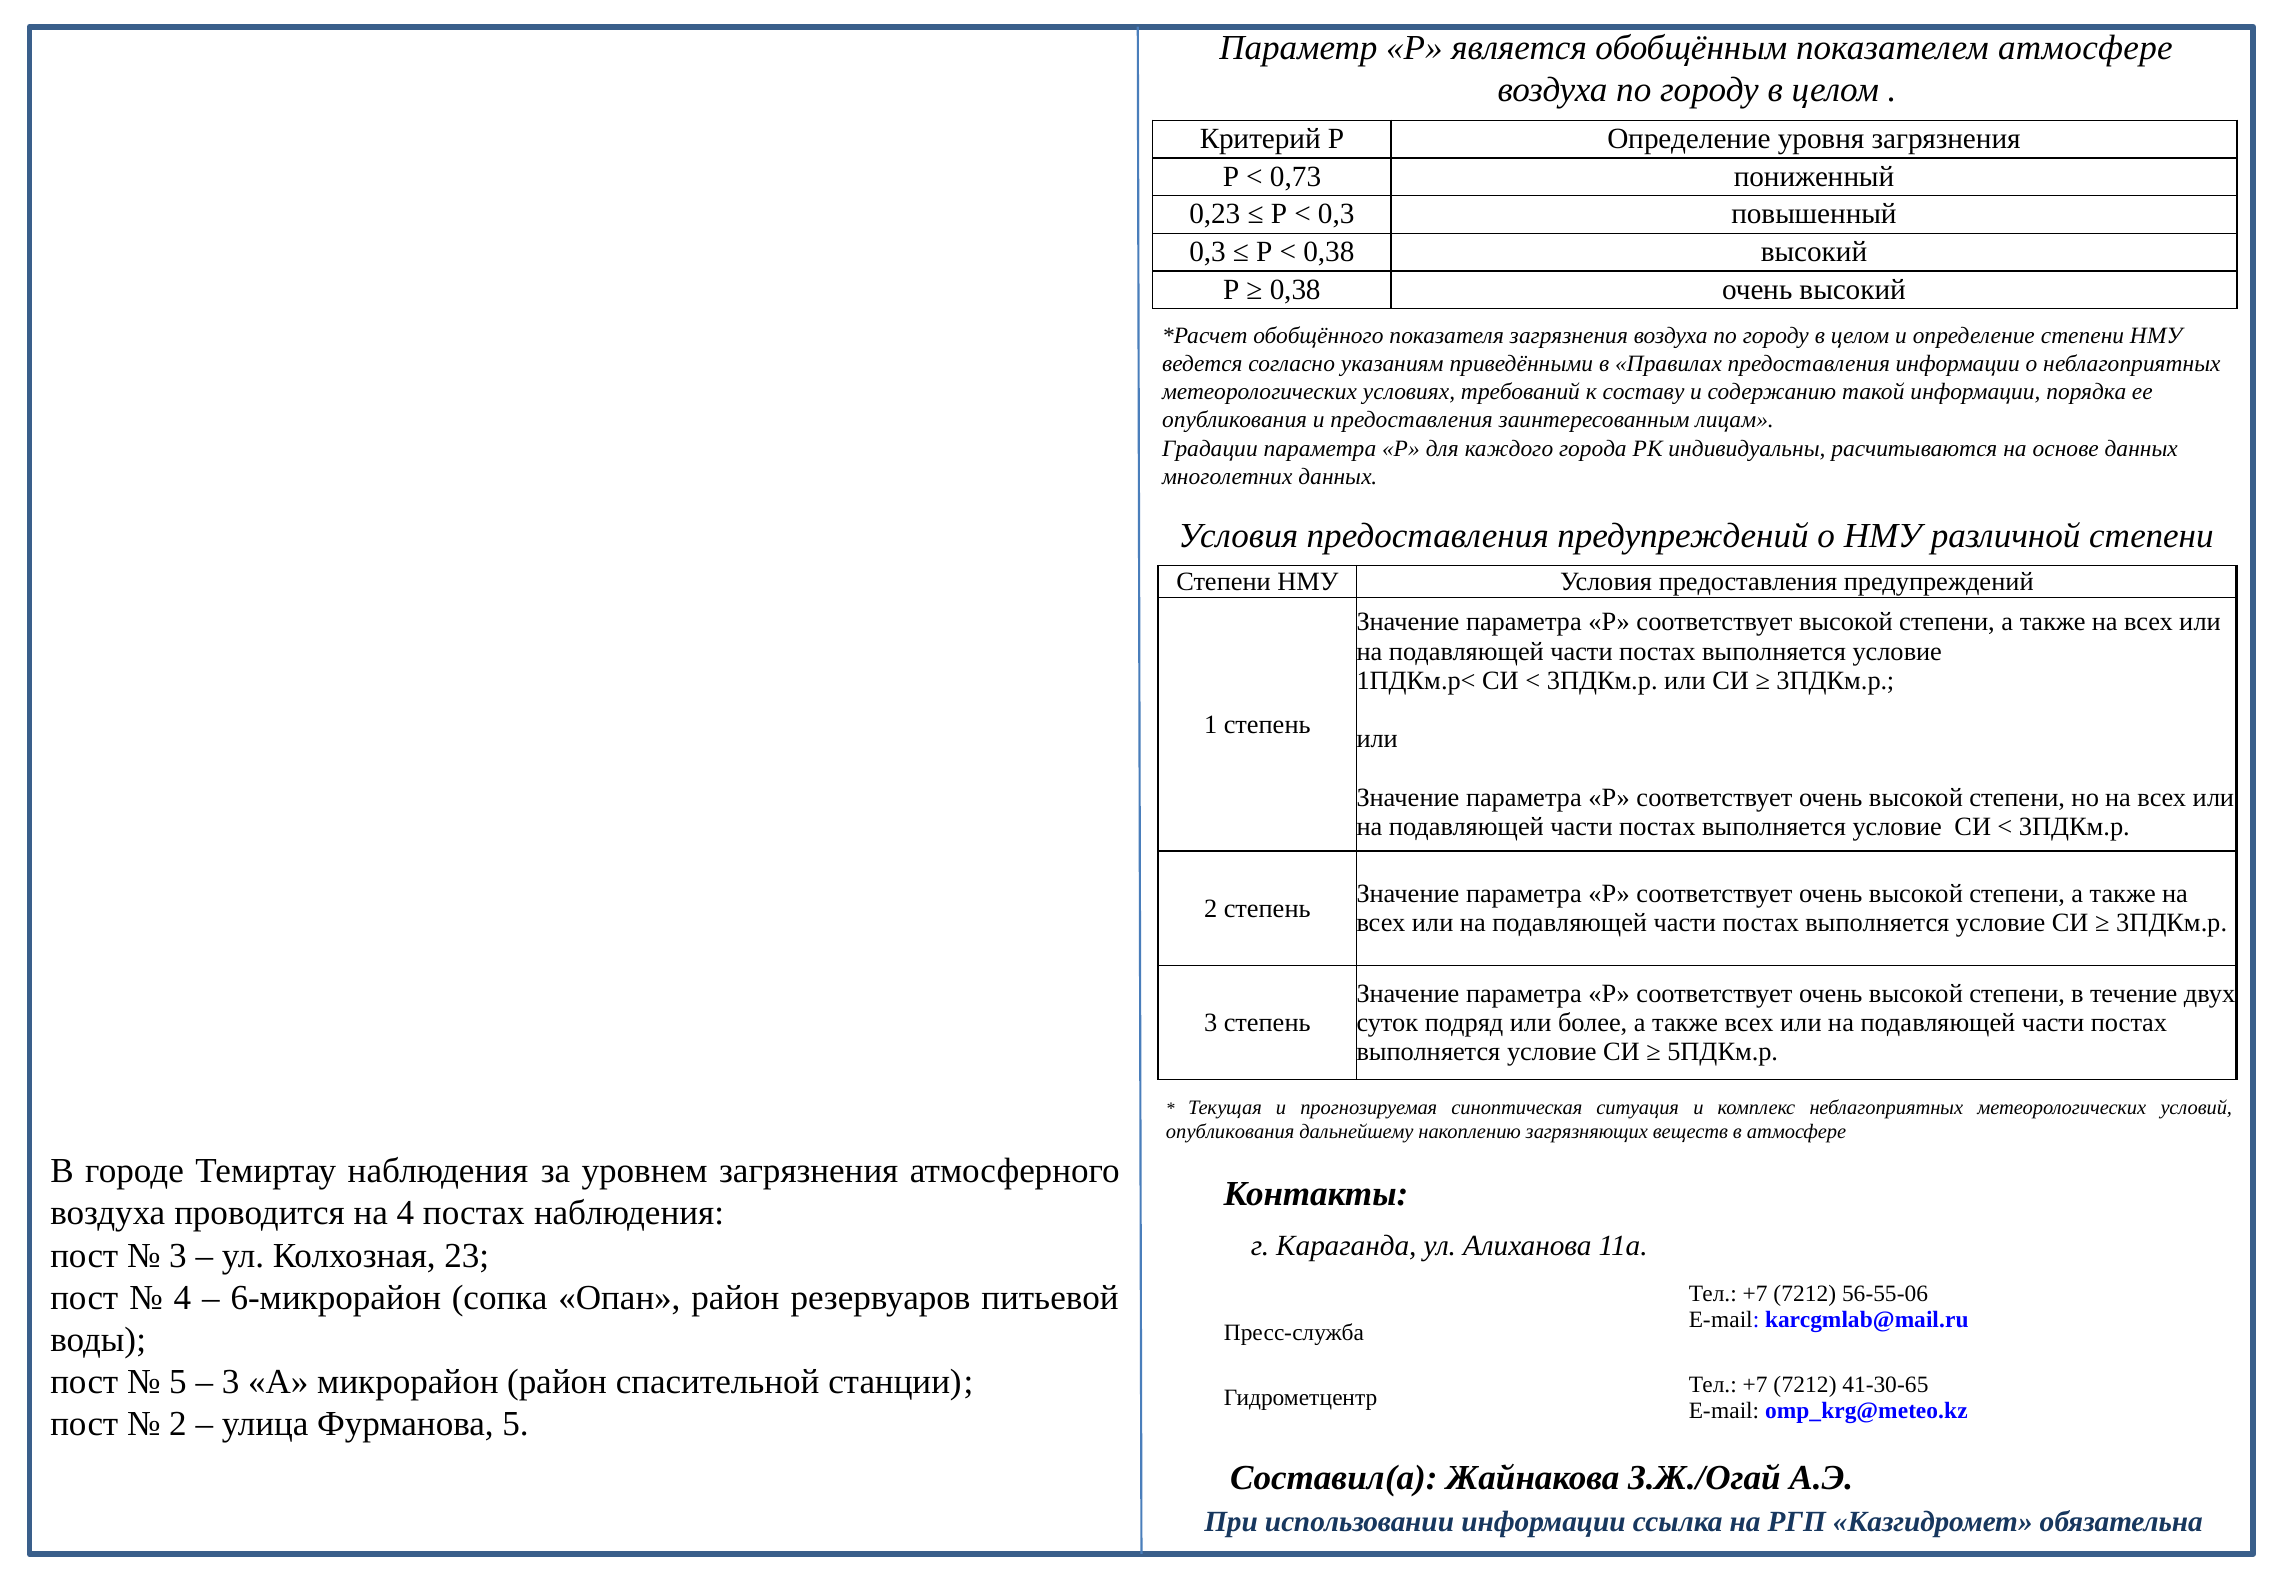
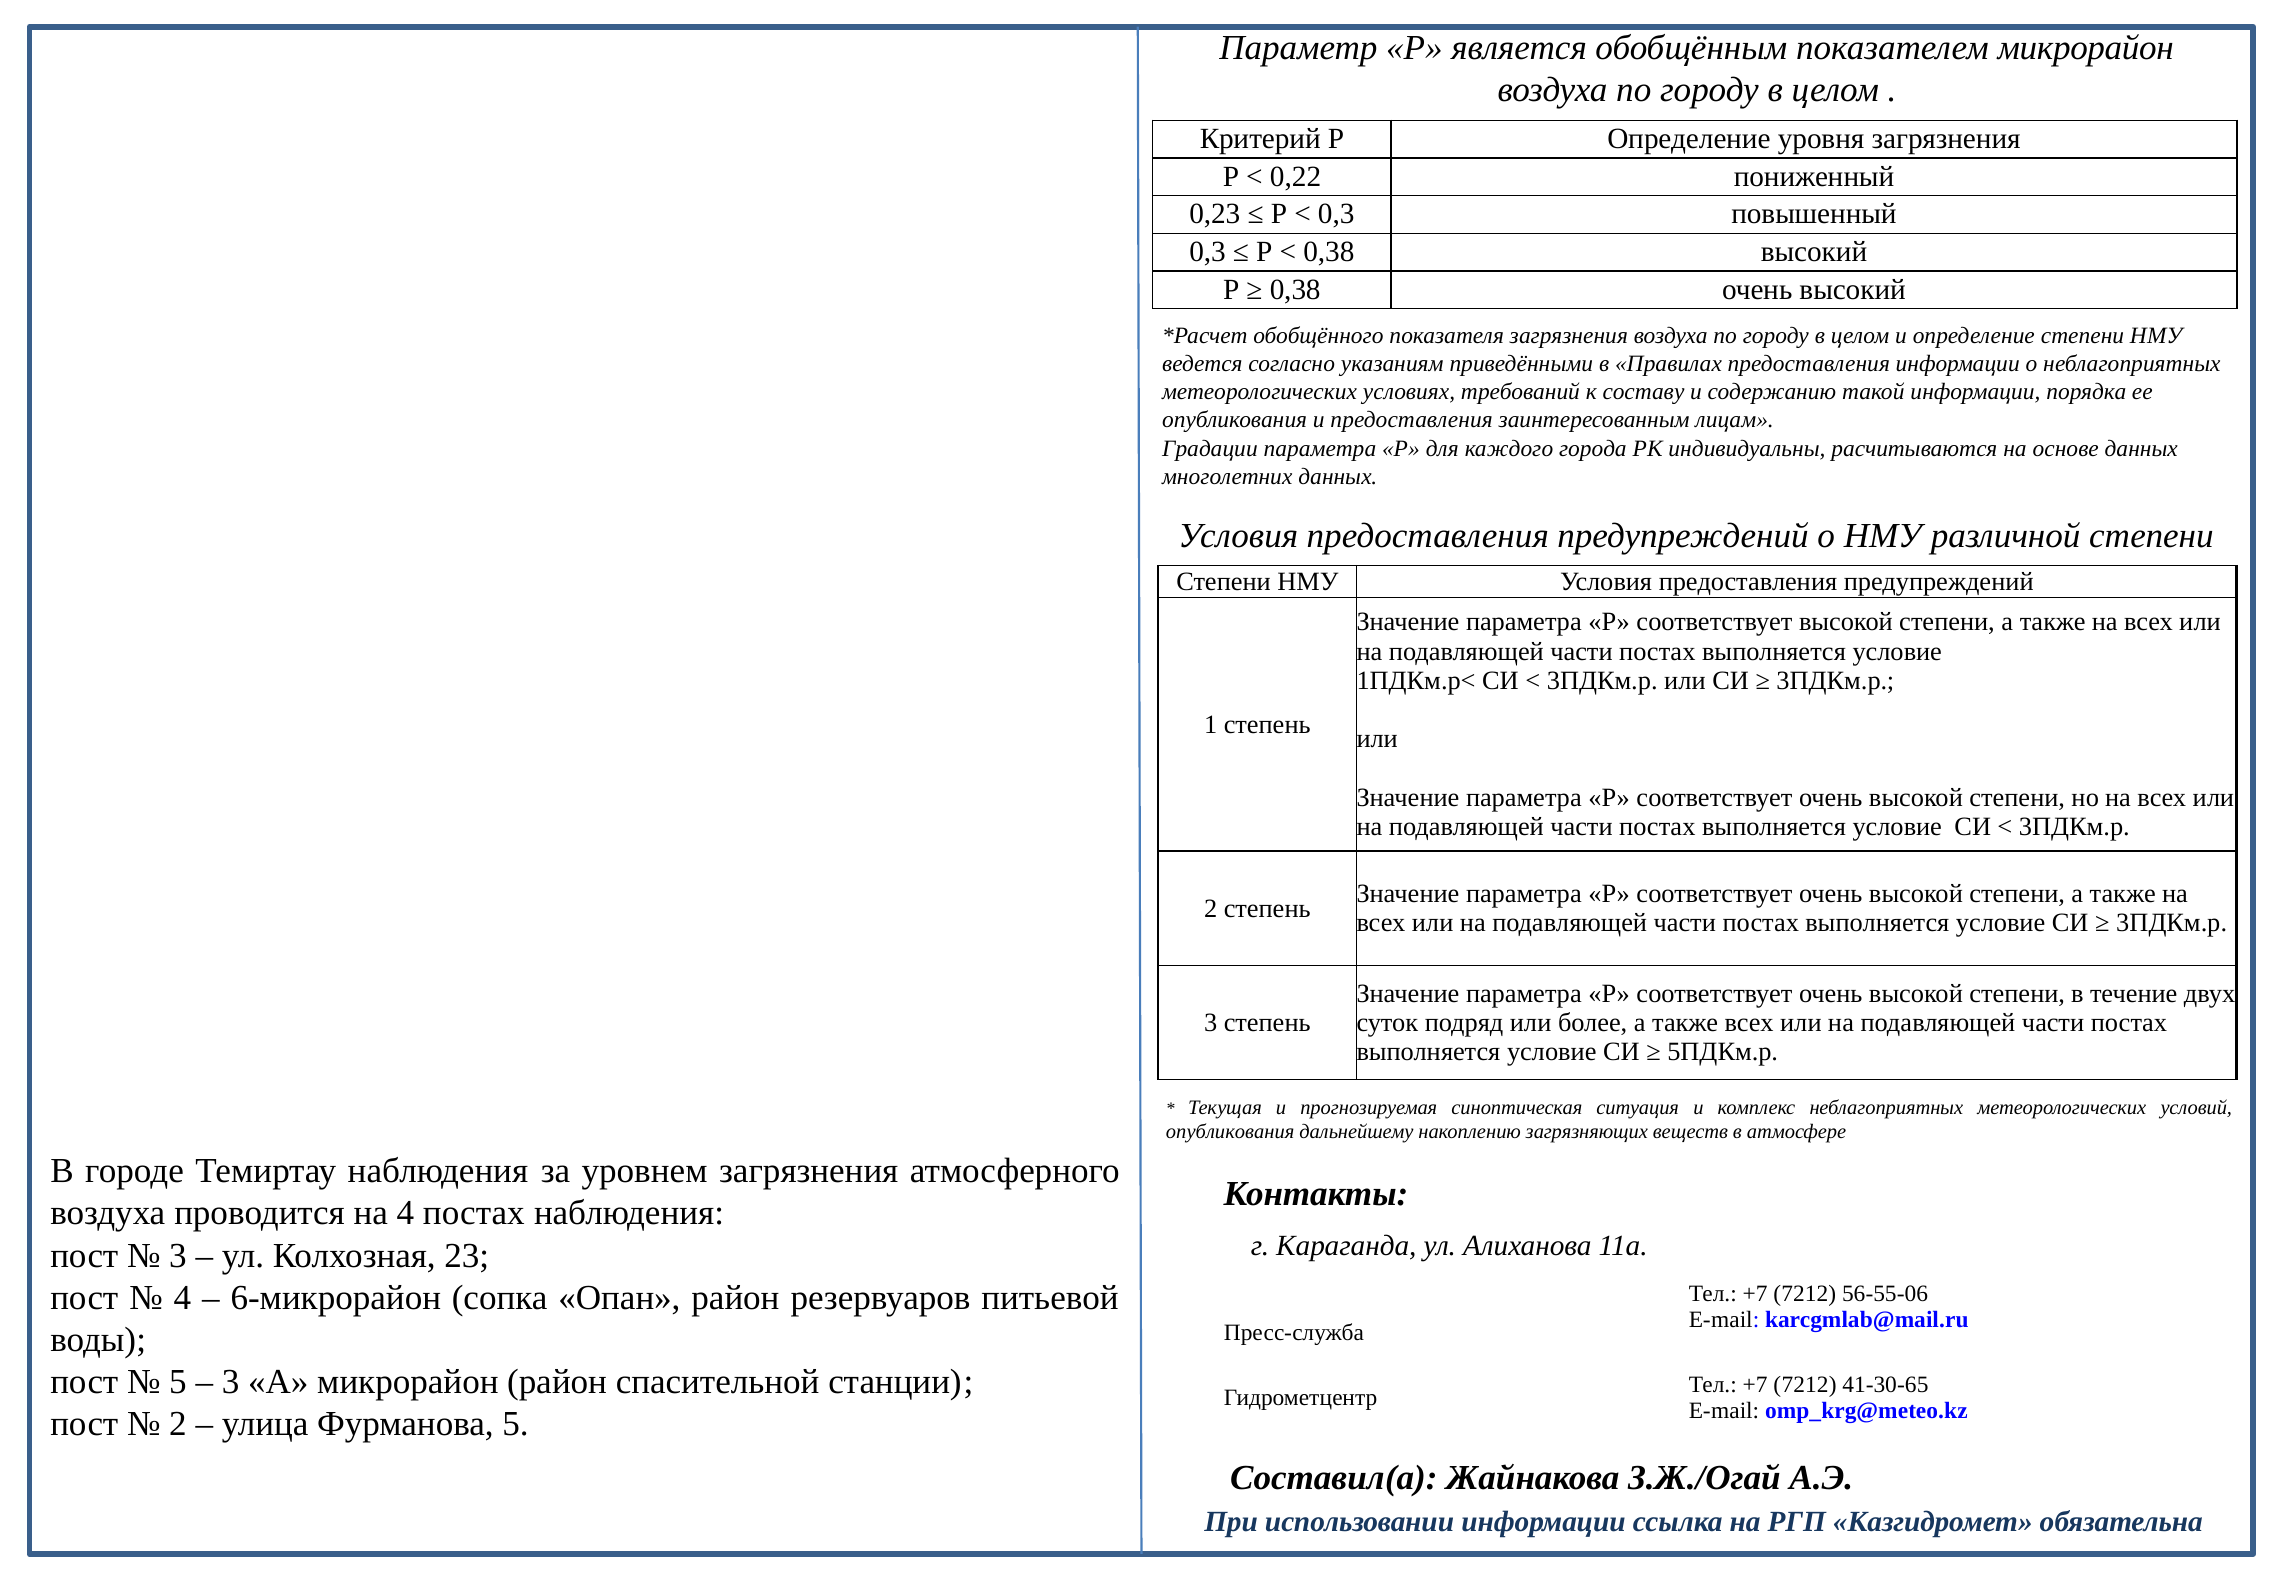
показателем атмосфере: атмосфере -> микрорайон (2086, 48)
0,73: 0,73 -> 0,22 (1296, 177)
